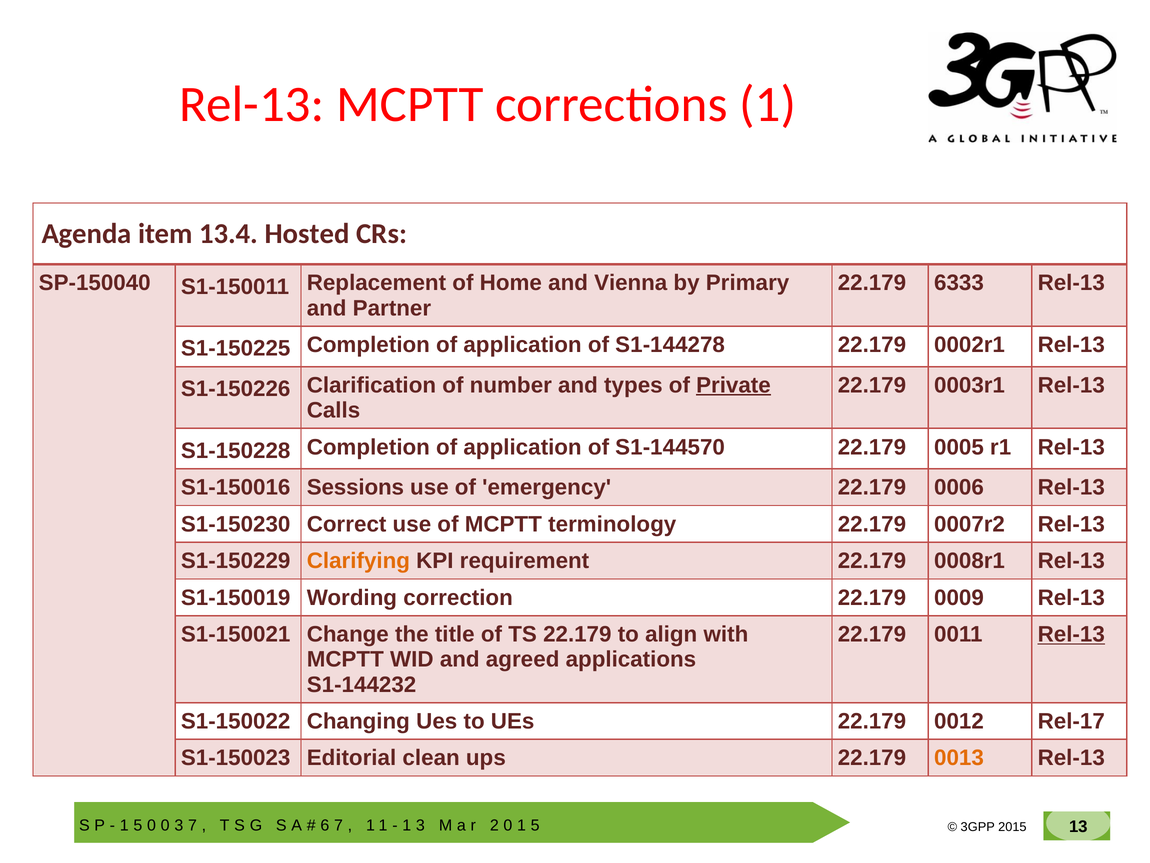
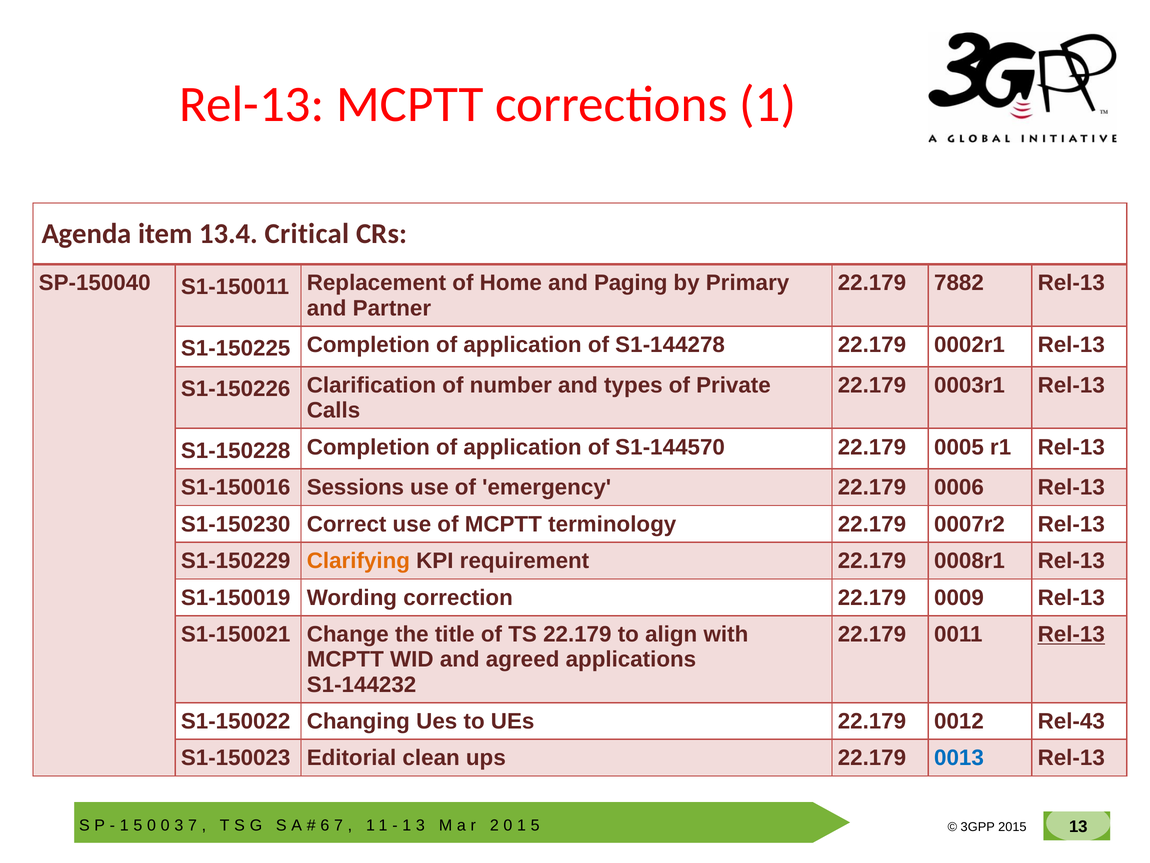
Hosted: Hosted -> Critical (307, 234)
Vienna: Vienna -> Paging (631, 283)
6333: 6333 -> 7882 (959, 283)
Private underline: present -> none (733, 385)
Rel-17: Rel-17 -> Rel-43 (1071, 721)
0013 colour: orange -> blue (959, 758)
